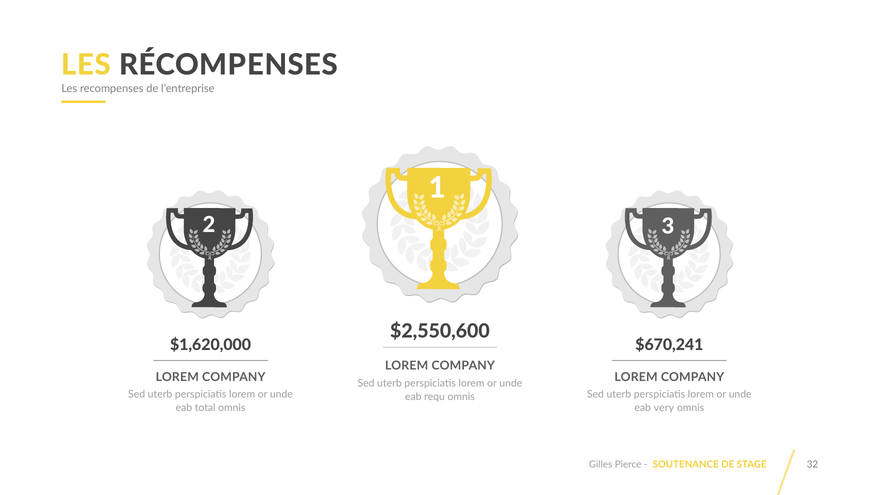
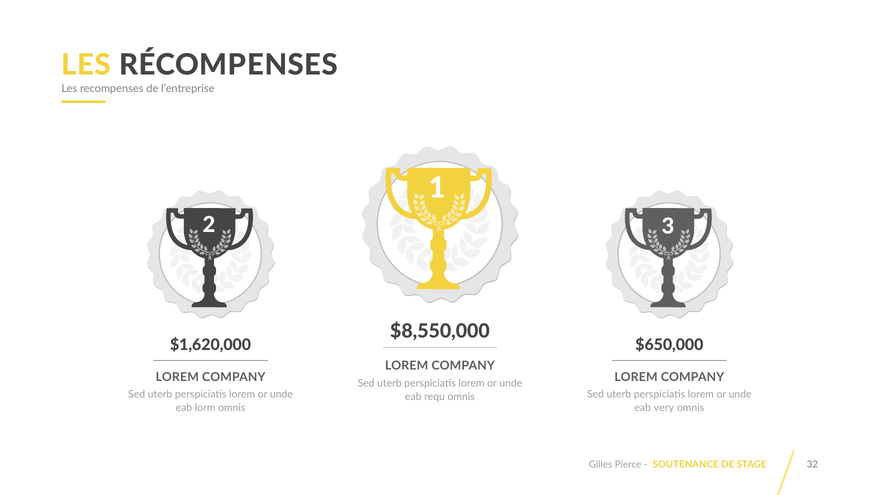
$2,550,600: $2,550,600 -> $8,550,000 (440, 331)
$670,241: $670,241 -> $650,000 (669, 345)
total: total -> lorm (205, 408)
